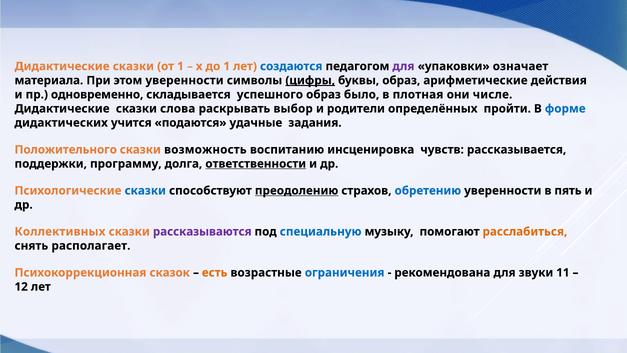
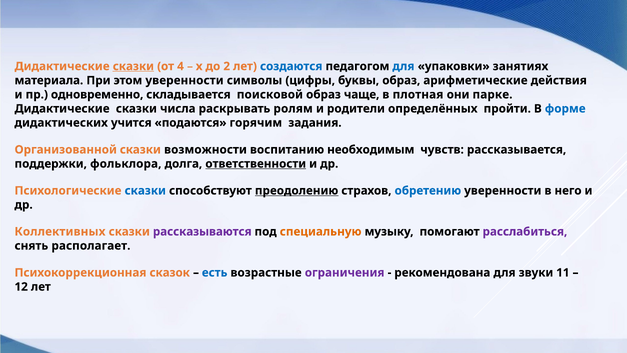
сказки underline: none -> present (133, 66)
от 1: 1 -> 4 (180, 66)
до 1: 1 -> 2 (227, 66)
для colour: purple -> blue (403, 66)
означает: означает -> занятиях (520, 66)
цифры underline: present -> none (310, 80)
успешного: успешного -> поисковой (270, 94)
было: было -> чаще (362, 94)
числе: числе -> парке (492, 94)
слова: слова -> числа (178, 109)
выбор: выбор -> ролям (293, 109)
удачные: удачные -> горячим (256, 123)
Положительного: Положительного -> Организованной (66, 150)
возможность: возможность -> возможности (205, 150)
инсценировка: инсценировка -> необходимым (371, 150)
программу: программу -> фольклора (126, 164)
пять: пять -> него (568, 190)
специальную colour: blue -> orange (321, 231)
расслабиться colour: orange -> purple (525, 231)
есть colour: orange -> blue (215, 272)
ограничения colour: blue -> purple (345, 272)
